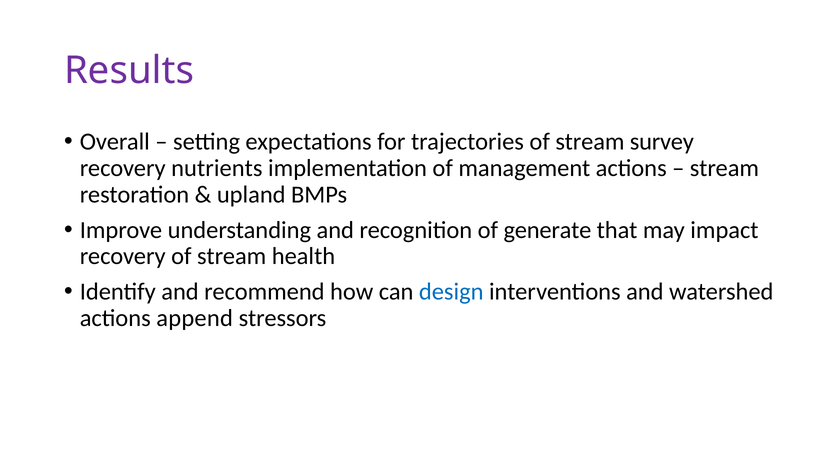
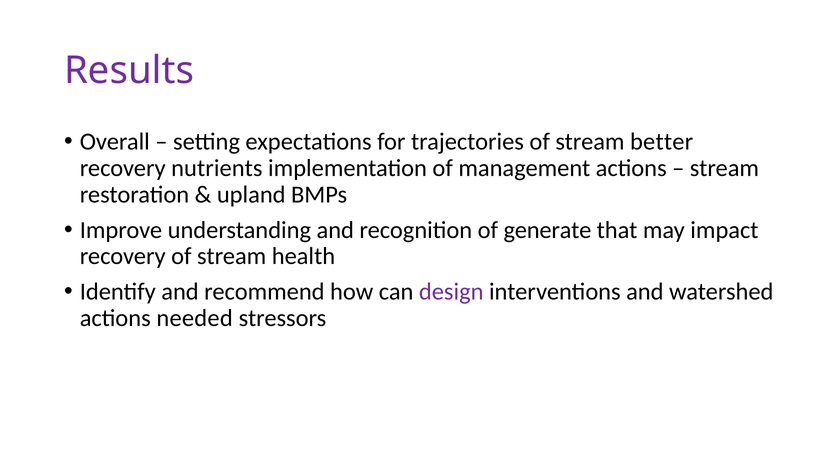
survey: survey -> better (662, 142)
design colour: blue -> purple (451, 292)
append: append -> needed (195, 318)
